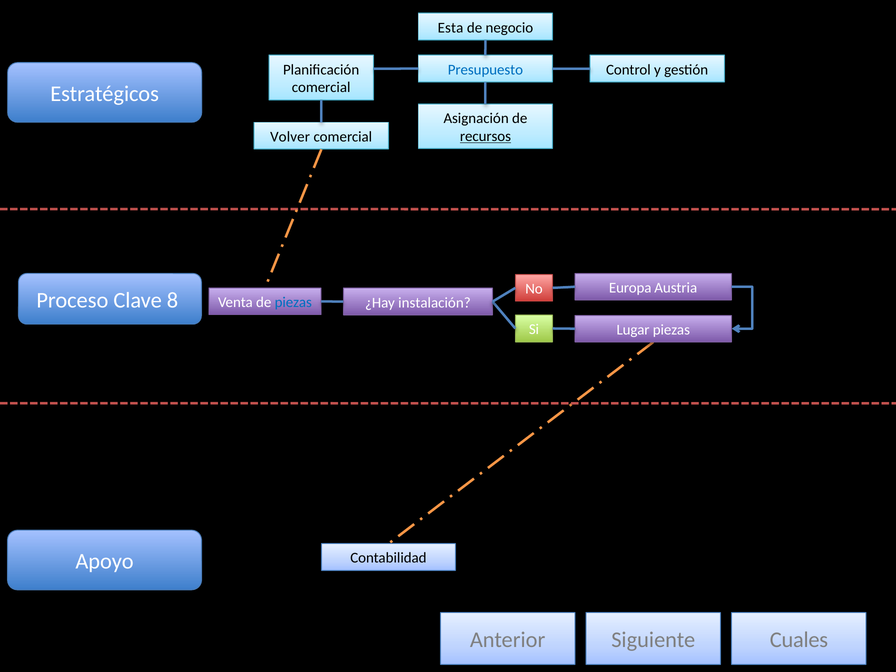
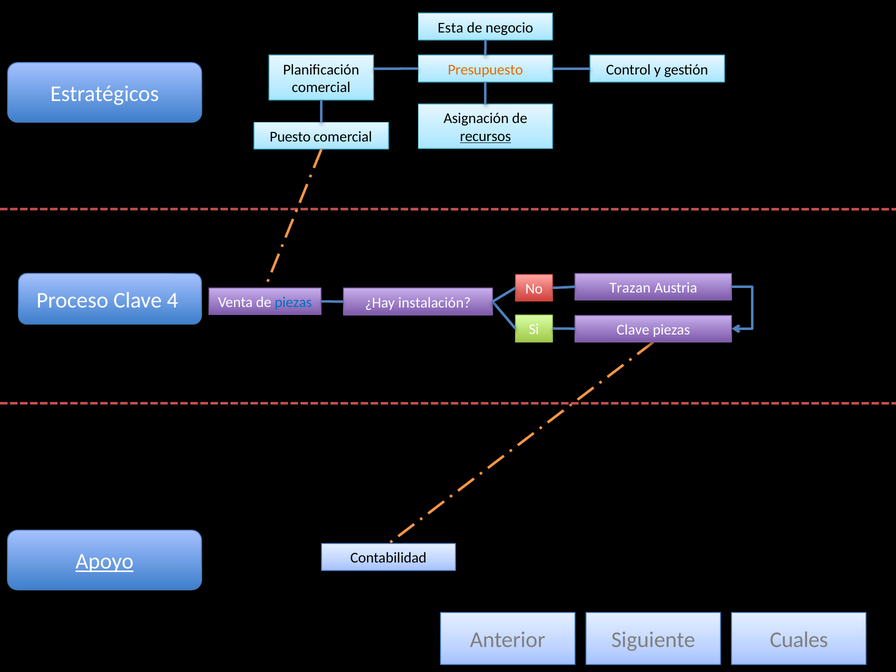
Presupuesto colour: blue -> orange (485, 70)
Volver: Volver -> Puesto (290, 137)
Europa: Europa -> Trazan (630, 288)
8: 8 -> 4 (173, 300)
Lugar: Lugar -> Clave (633, 330)
Apoyo underline: none -> present (105, 562)
